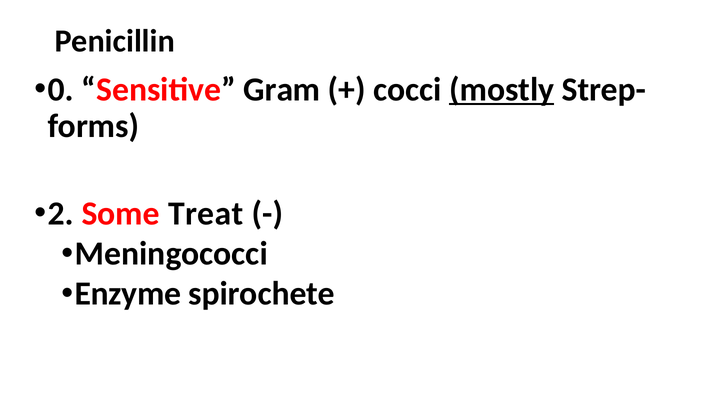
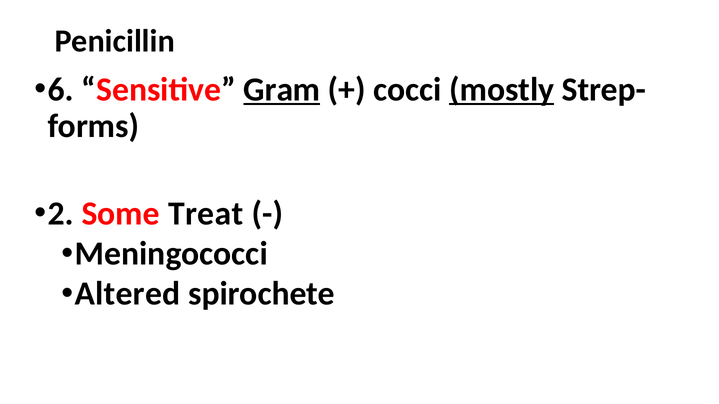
0: 0 -> 6 (61, 90)
Gram underline: none -> present (282, 90)
Enzyme: Enzyme -> Altered (128, 294)
